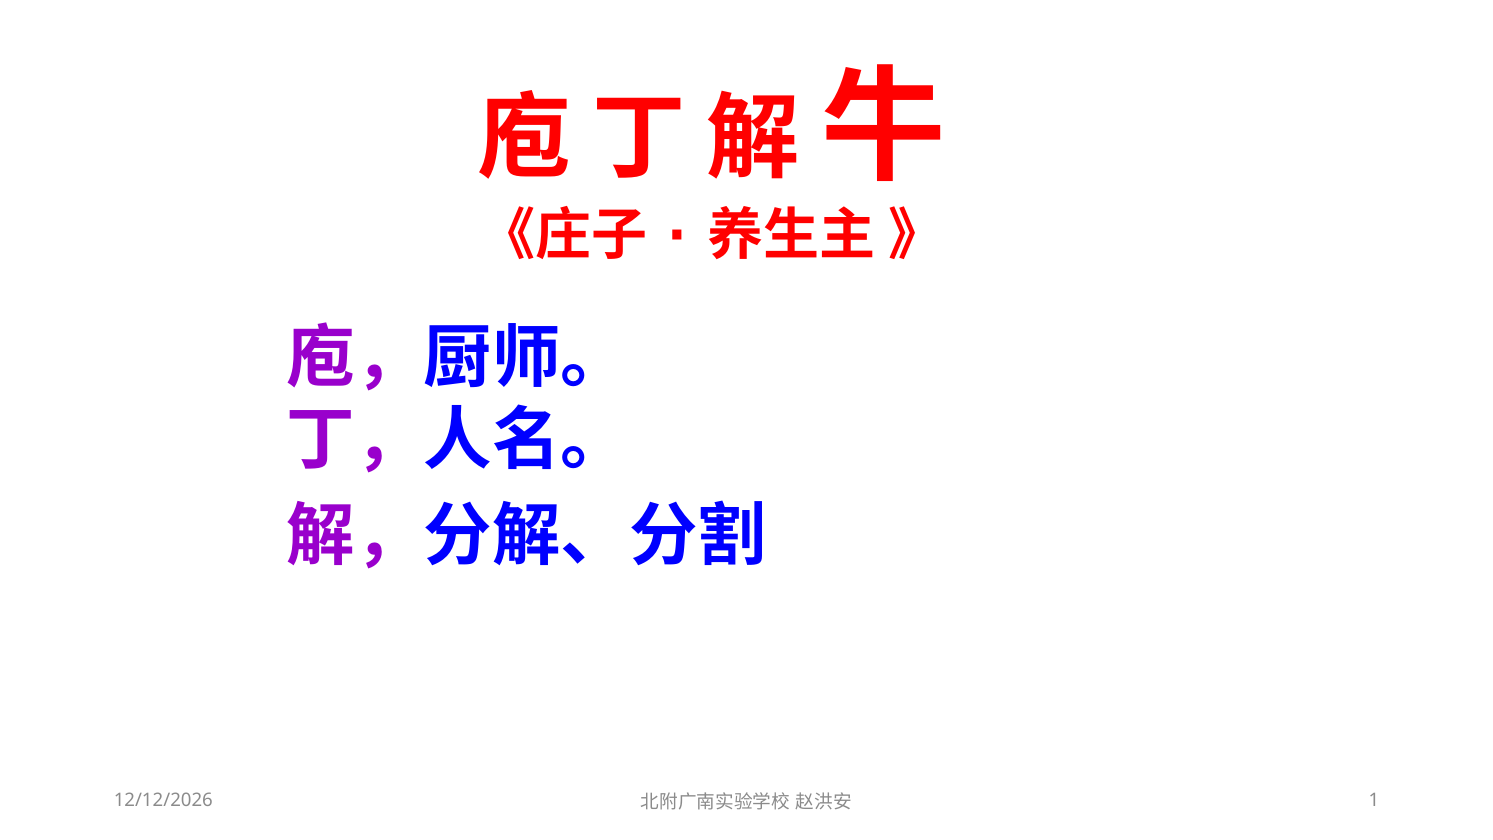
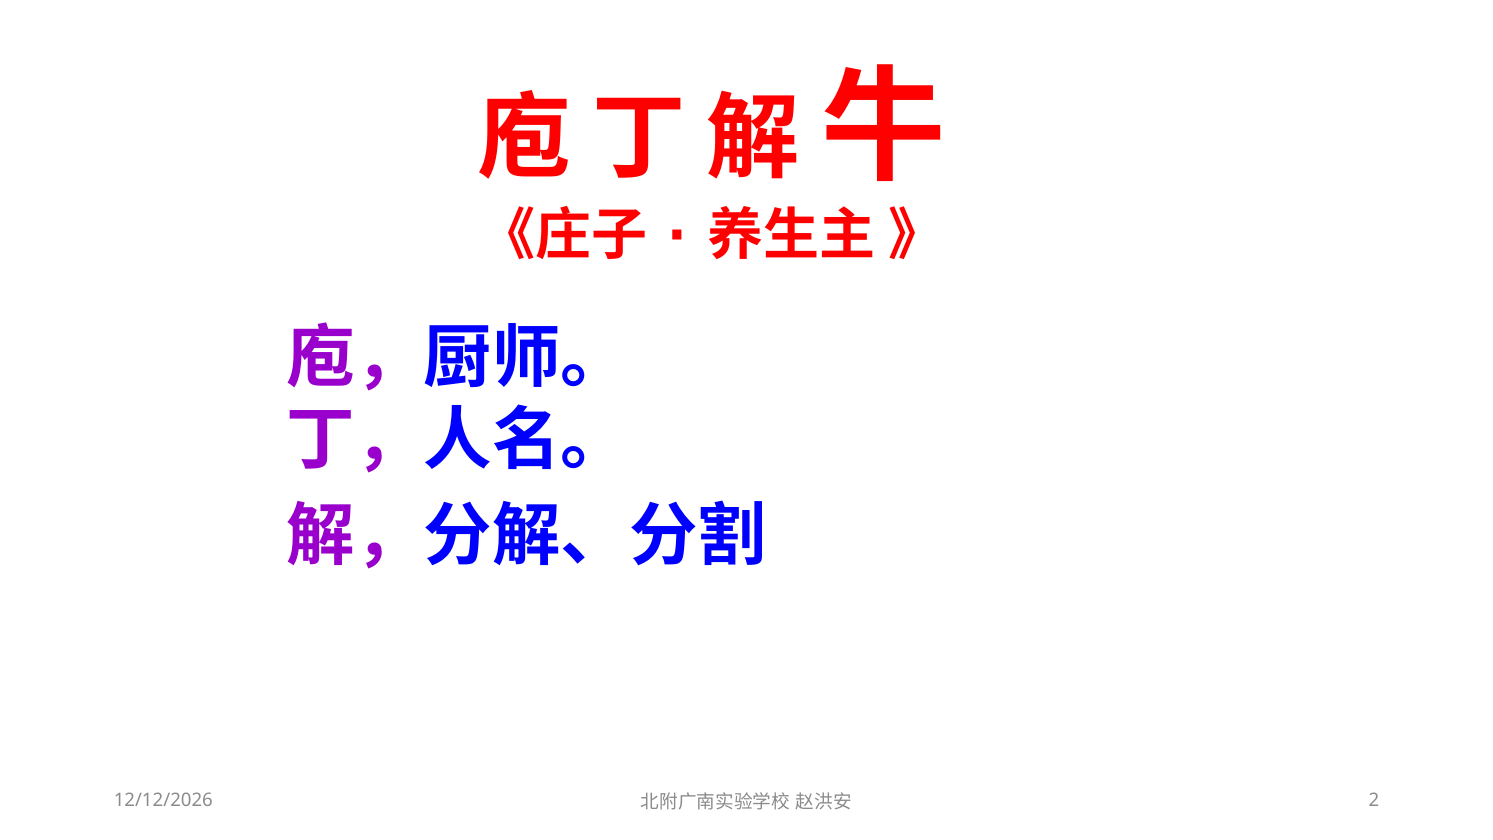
1: 1 -> 2 (1374, 800)
